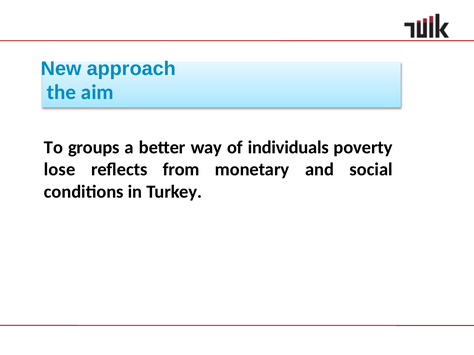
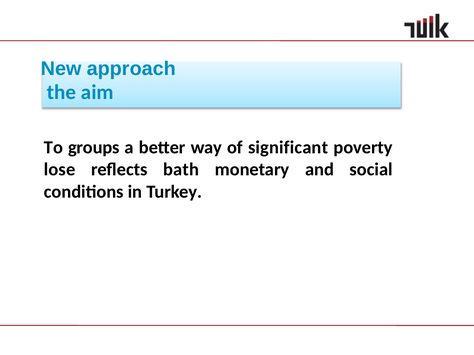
individuals: individuals -> significant (288, 148)
from: from -> bath (181, 170)
